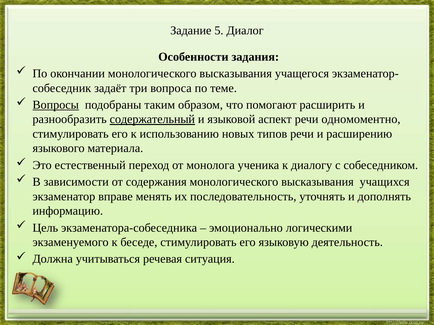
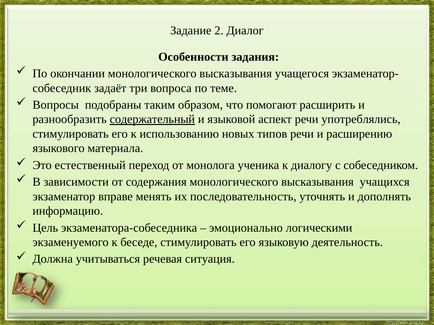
5: 5 -> 2 (219, 31)
Вопросы underline: present -> none (56, 105)
одномоментно: одномоментно -> употреблялись (361, 120)
